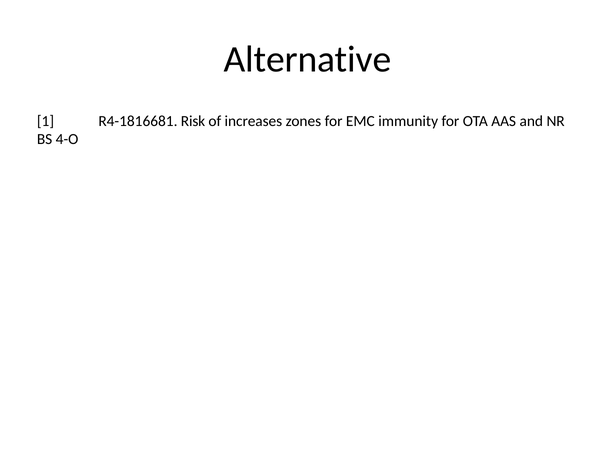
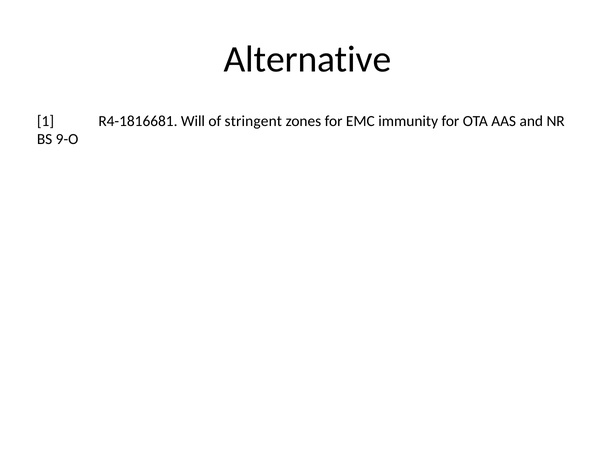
Risk: Risk -> Will (193, 121)
increases: increases -> stringent (253, 121)
4-O: 4-O -> 9-O (67, 139)
